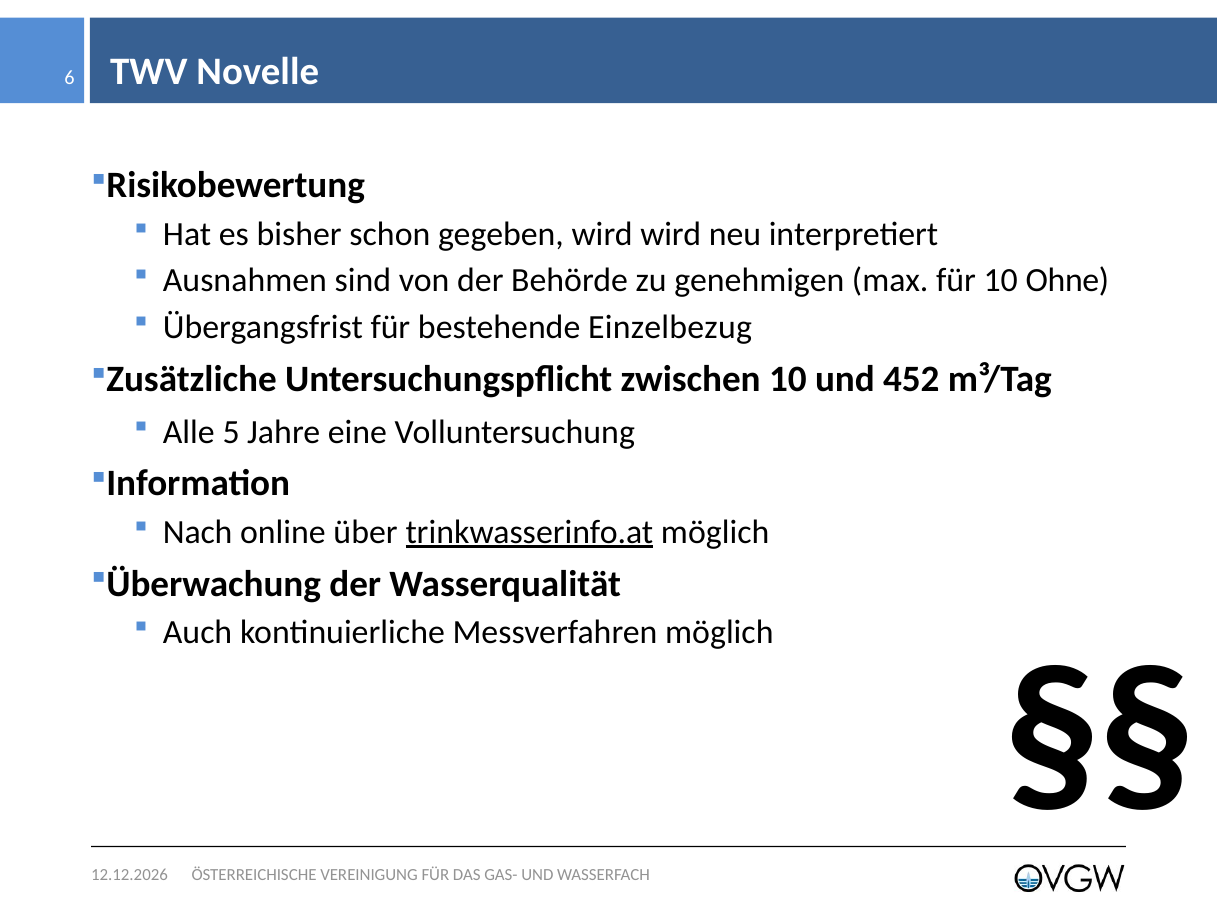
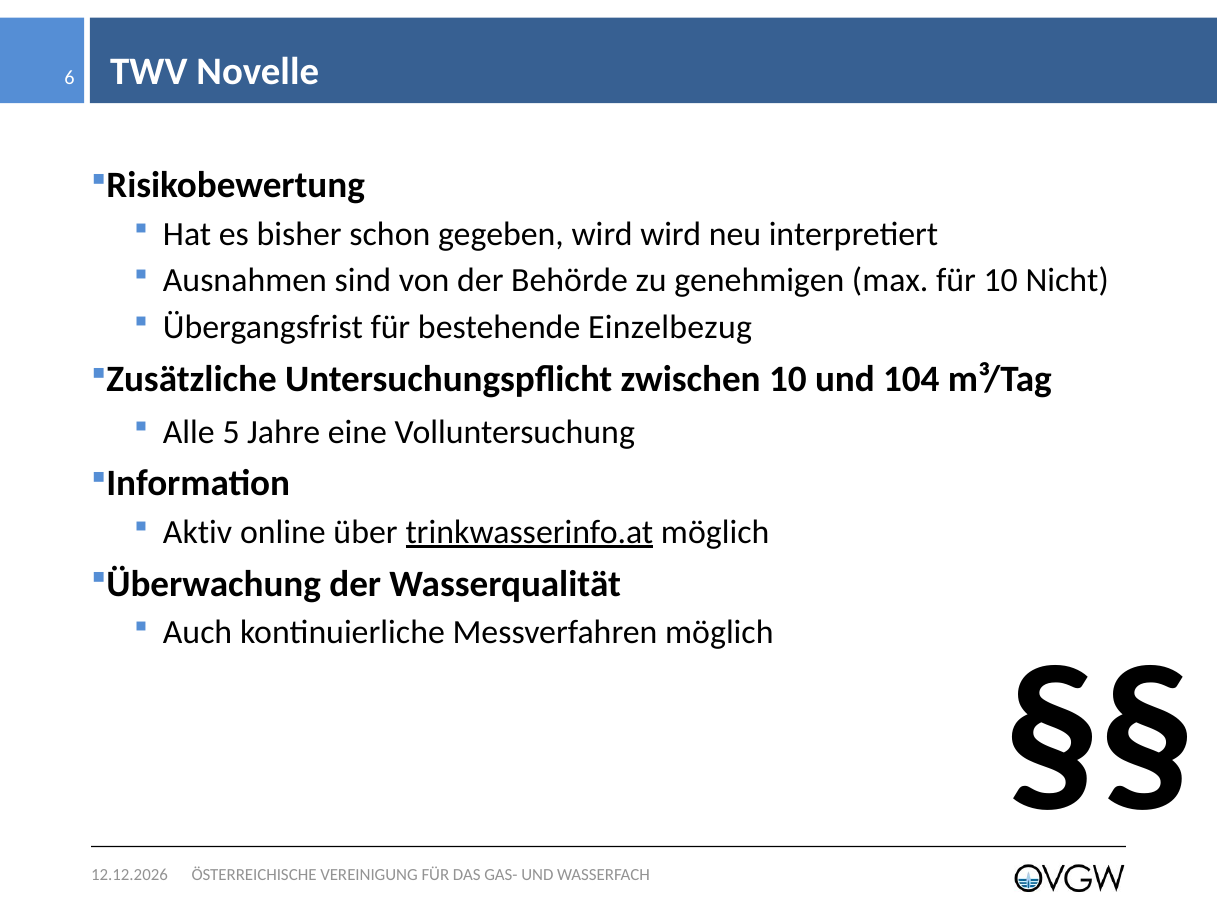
Ohne: Ohne -> Nicht (1067, 280)
452: 452 -> 104 (911, 379)
Nach: Nach -> Aktiv (198, 532)
